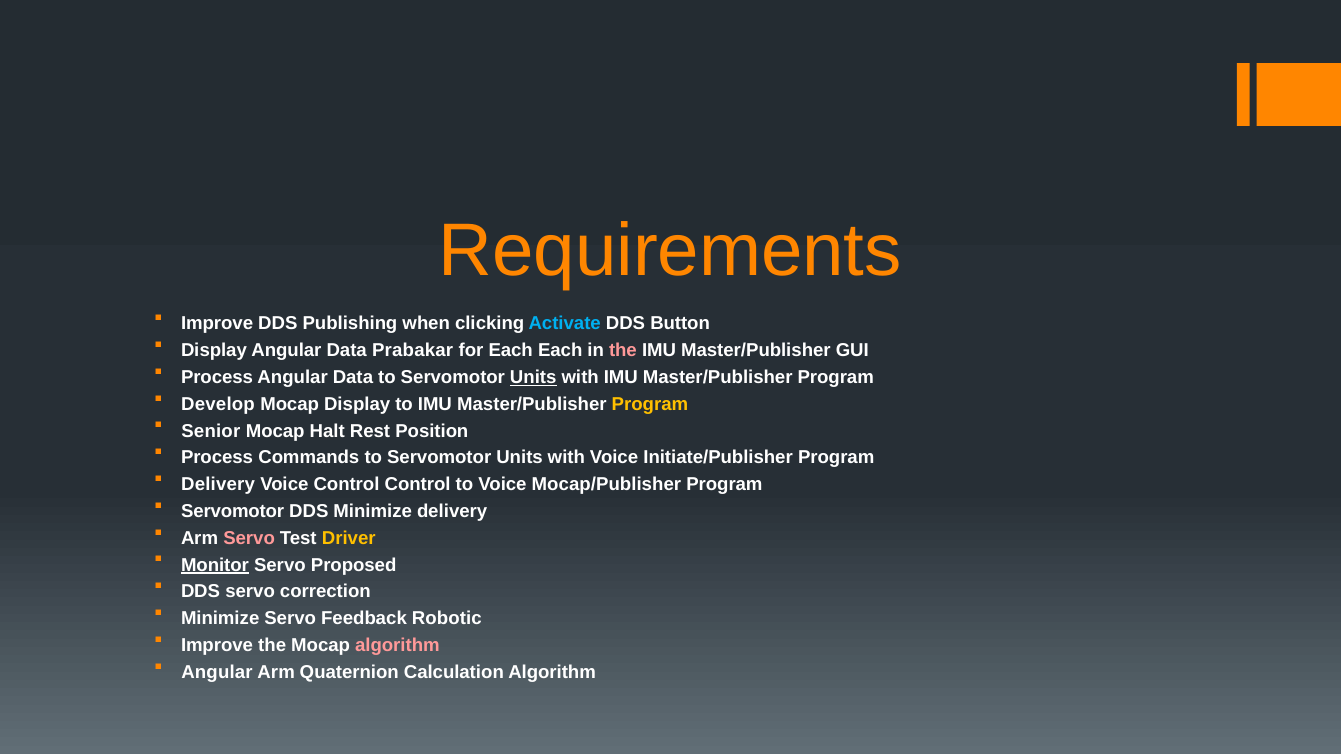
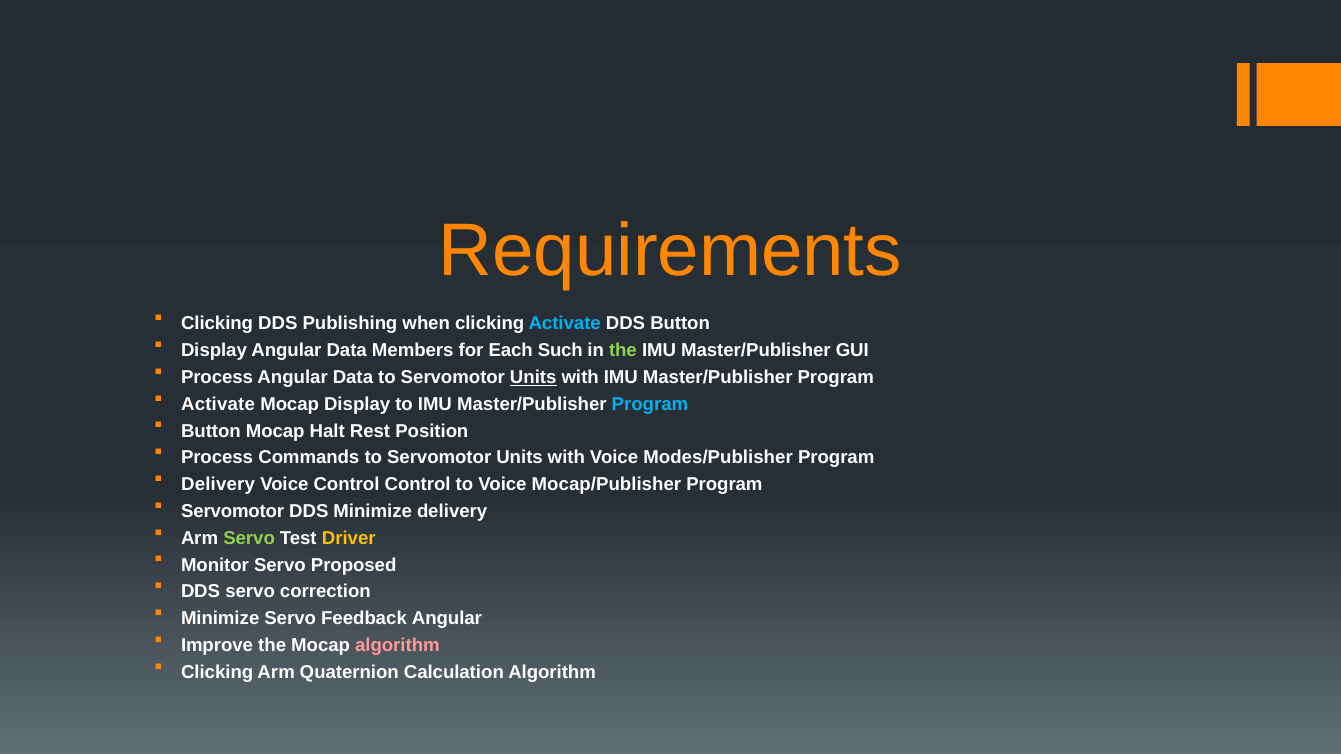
Improve: Improve -> Clicking (217, 324)
Prabakar: Prabakar -> Members (413, 351)
Each Each: Each -> Such (560, 351)
the colour: pink -> light green (623, 351)
Develop: Develop -> Activate (218, 404)
Program colour: yellow -> light blue (650, 404)
Senior: Senior -> Button (211, 431)
Initiate/Publisher: Initiate/Publisher -> Modes/Publisher (718, 458)
Servo colour: pink -> light green (249, 538)
Monitor underline: present -> none (215, 565)
Feedback Robotic: Robotic -> Angular (447, 619)
Angular: Angular -> Clicking (217, 672)
